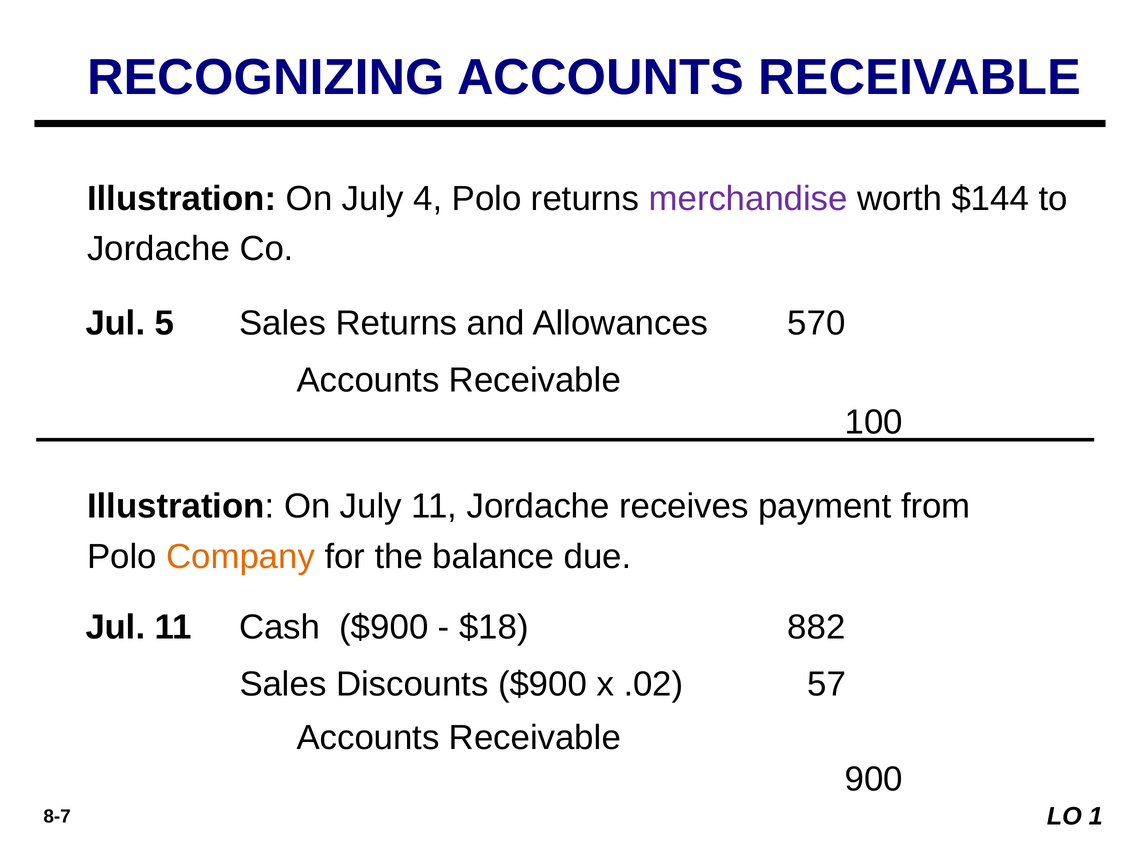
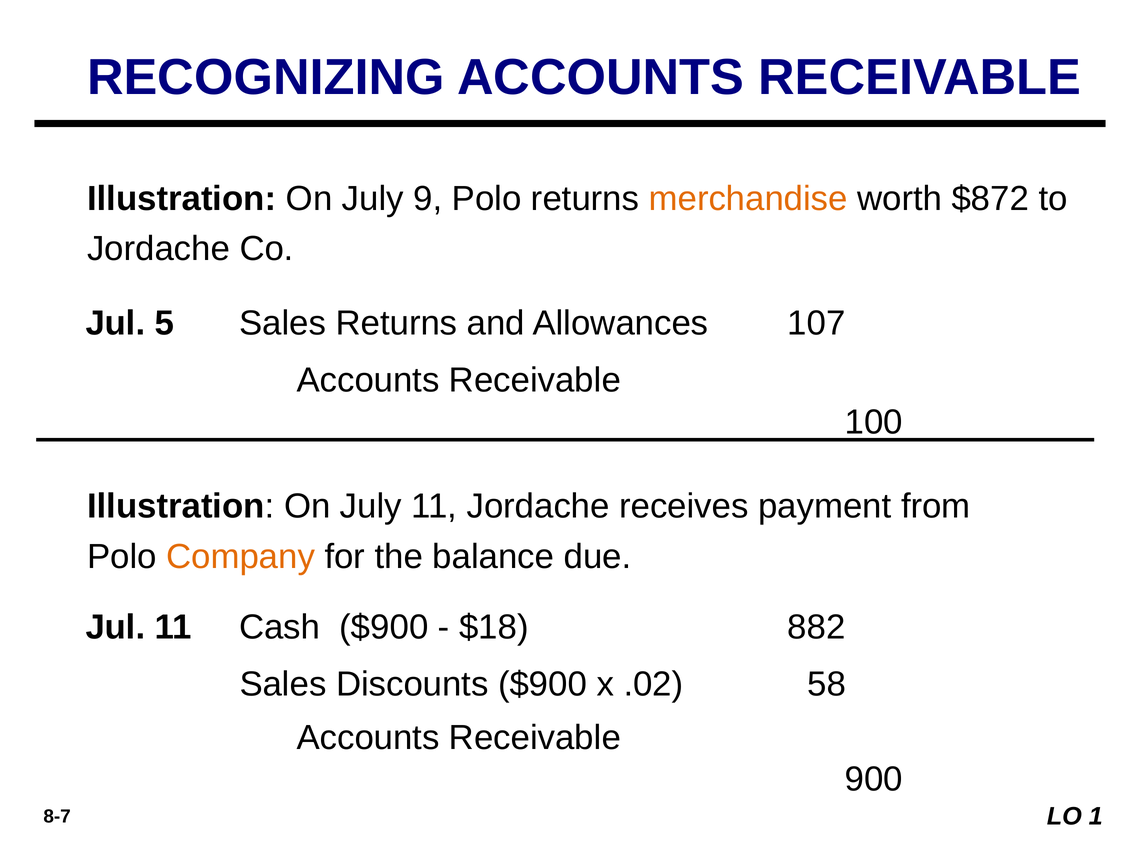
4: 4 -> 9 (428, 199)
merchandise colour: purple -> orange (748, 199)
$144: $144 -> $872 (990, 199)
570: 570 -> 107 (816, 323)
57: 57 -> 58 (827, 684)
